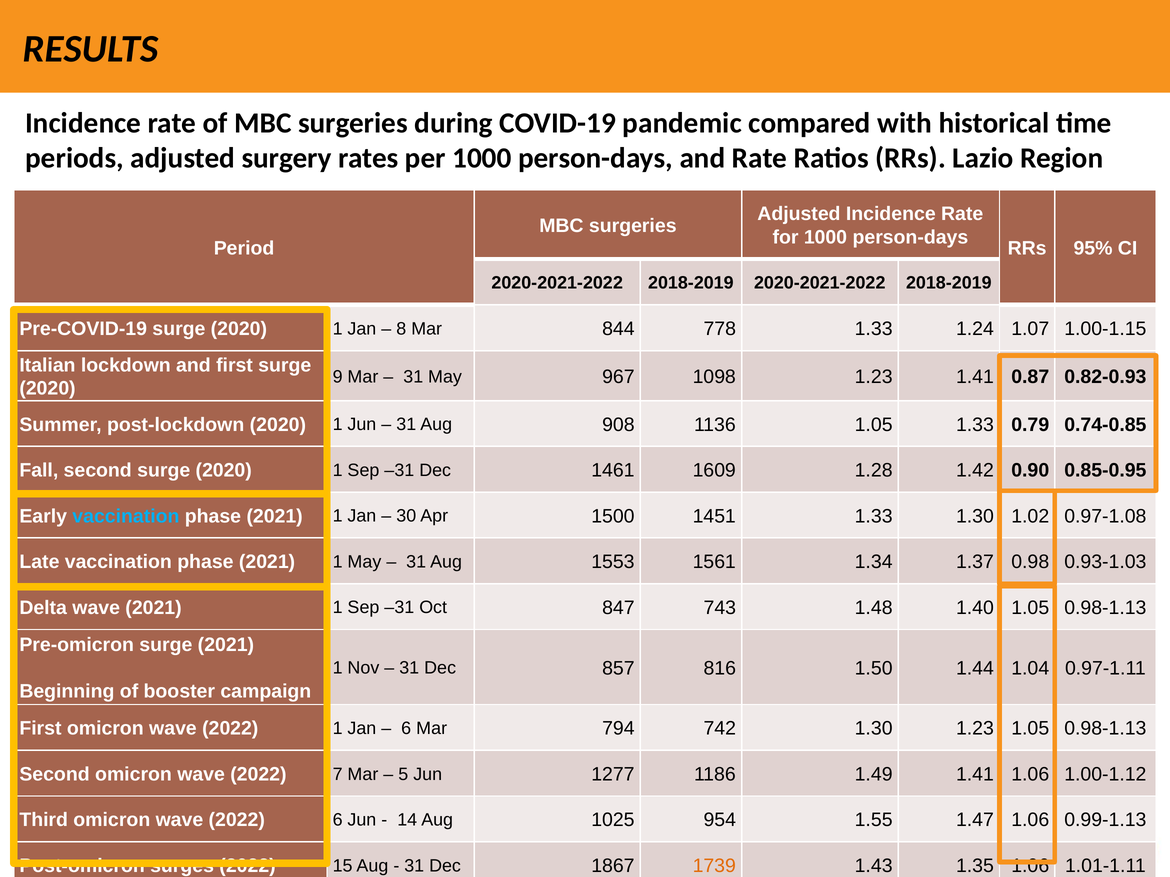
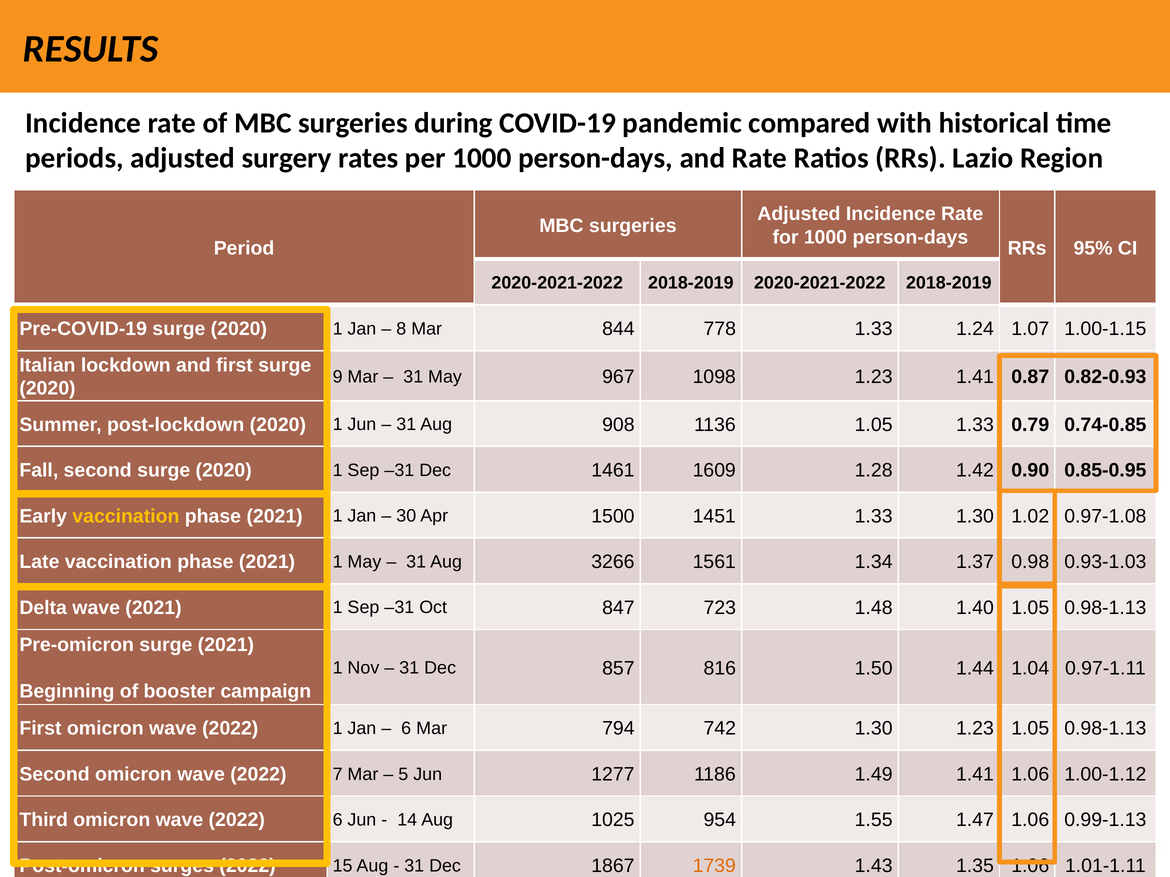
vaccination colour: light blue -> yellow (126, 516)
1553: 1553 -> 3266 (613, 562)
743: 743 -> 723 (720, 608)
